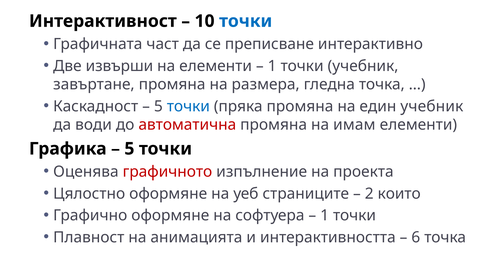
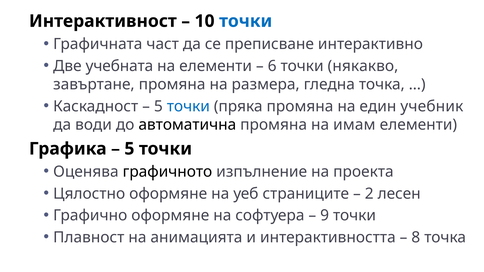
извърши: извърши -> учебната (119, 66)
1: 1 -> 6 (272, 66)
точки учебник: учебник -> някакво (363, 66)
автоматична colour: red -> black (187, 125)
графичното colour: red -> black (167, 172)
които: които -> лесен (399, 194)
1: 1 -> 9 (325, 216)
6: 6 -> 8 (416, 238)
